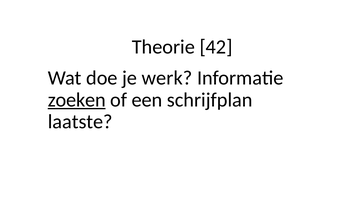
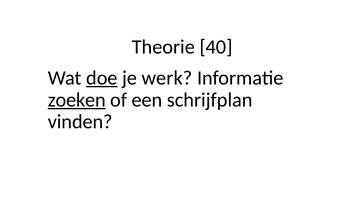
42: 42 -> 40 (216, 47)
doe underline: none -> present (102, 78)
laatste: laatste -> vinden (80, 122)
